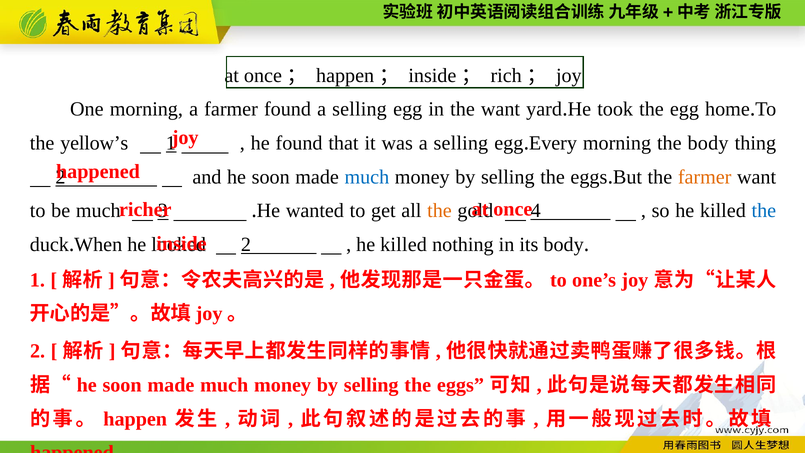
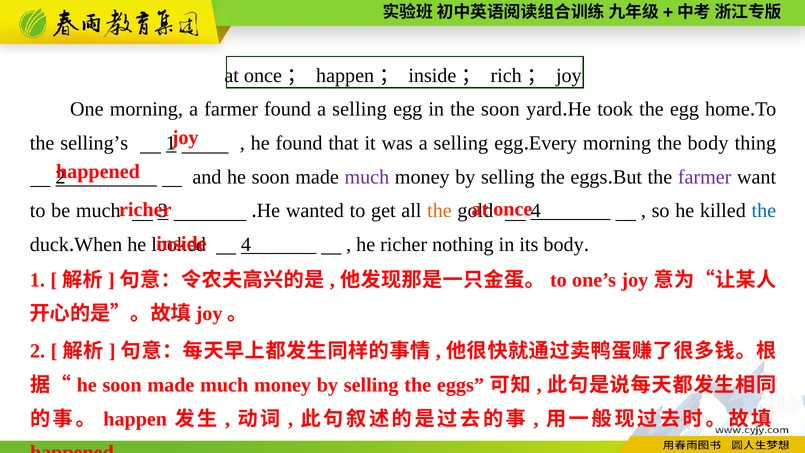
the want: want -> soon (500, 109)
yellow’s: yellow’s -> selling’s (94, 143)
much colour: blue -> purple (367, 177)
farmer colour: orange -> purple (705, 177)
2: 2 -> 4 (246, 244)
killed: killed -> richer (404, 244)
